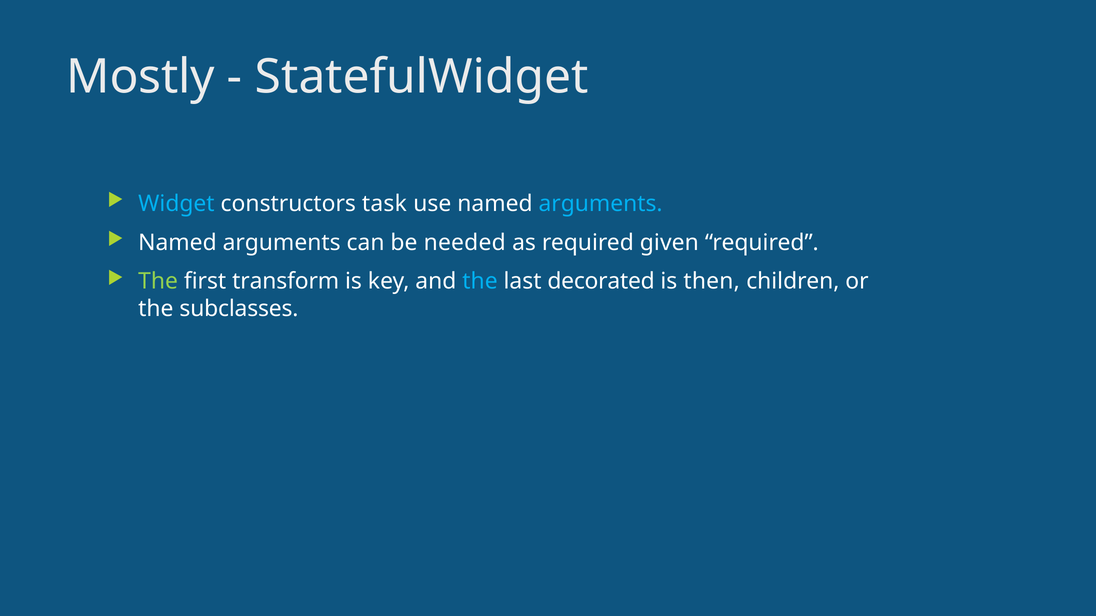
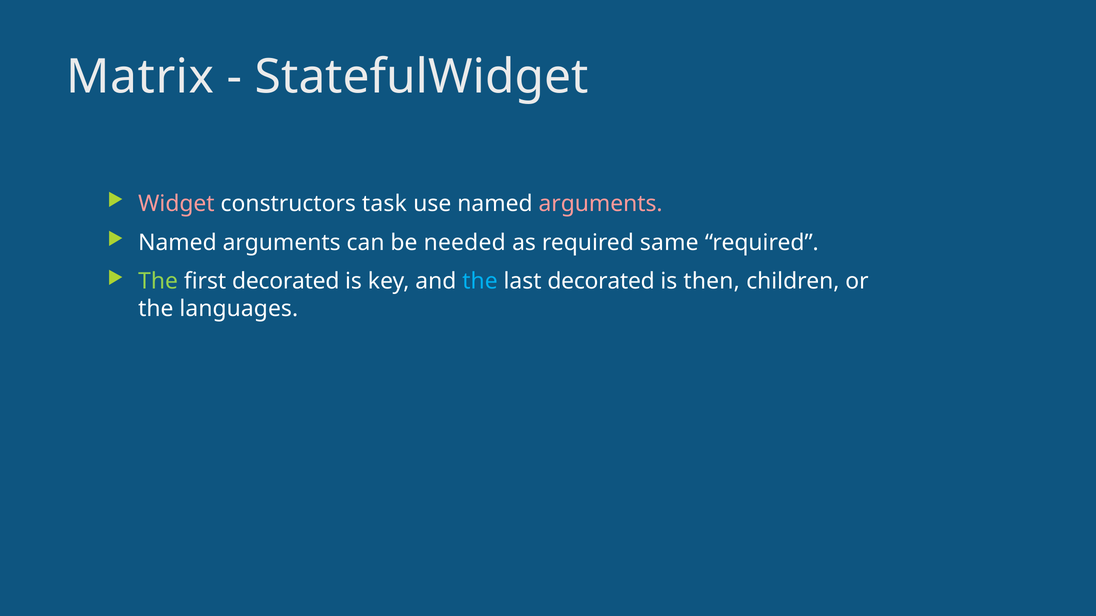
Mostly: Mostly -> Matrix (140, 77)
Widget colour: light blue -> pink (176, 204)
arguments colour: light blue -> pink (601, 204)
given: given -> same (669, 243)
first transform: transform -> decorated (286, 282)
subclasses: subclasses -> languages (239, 309)
